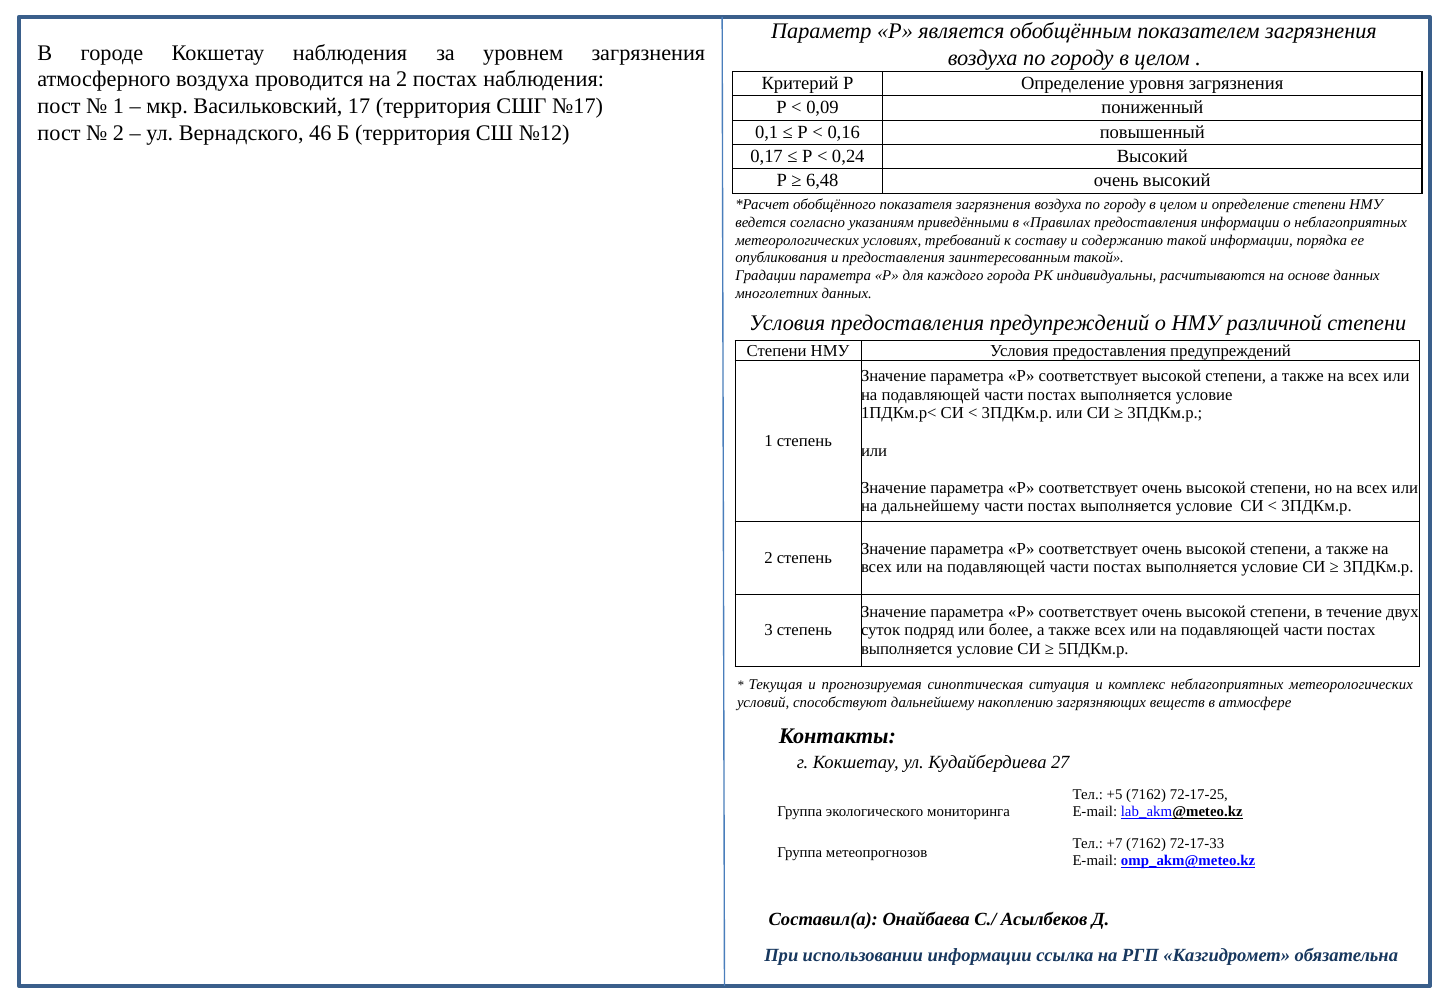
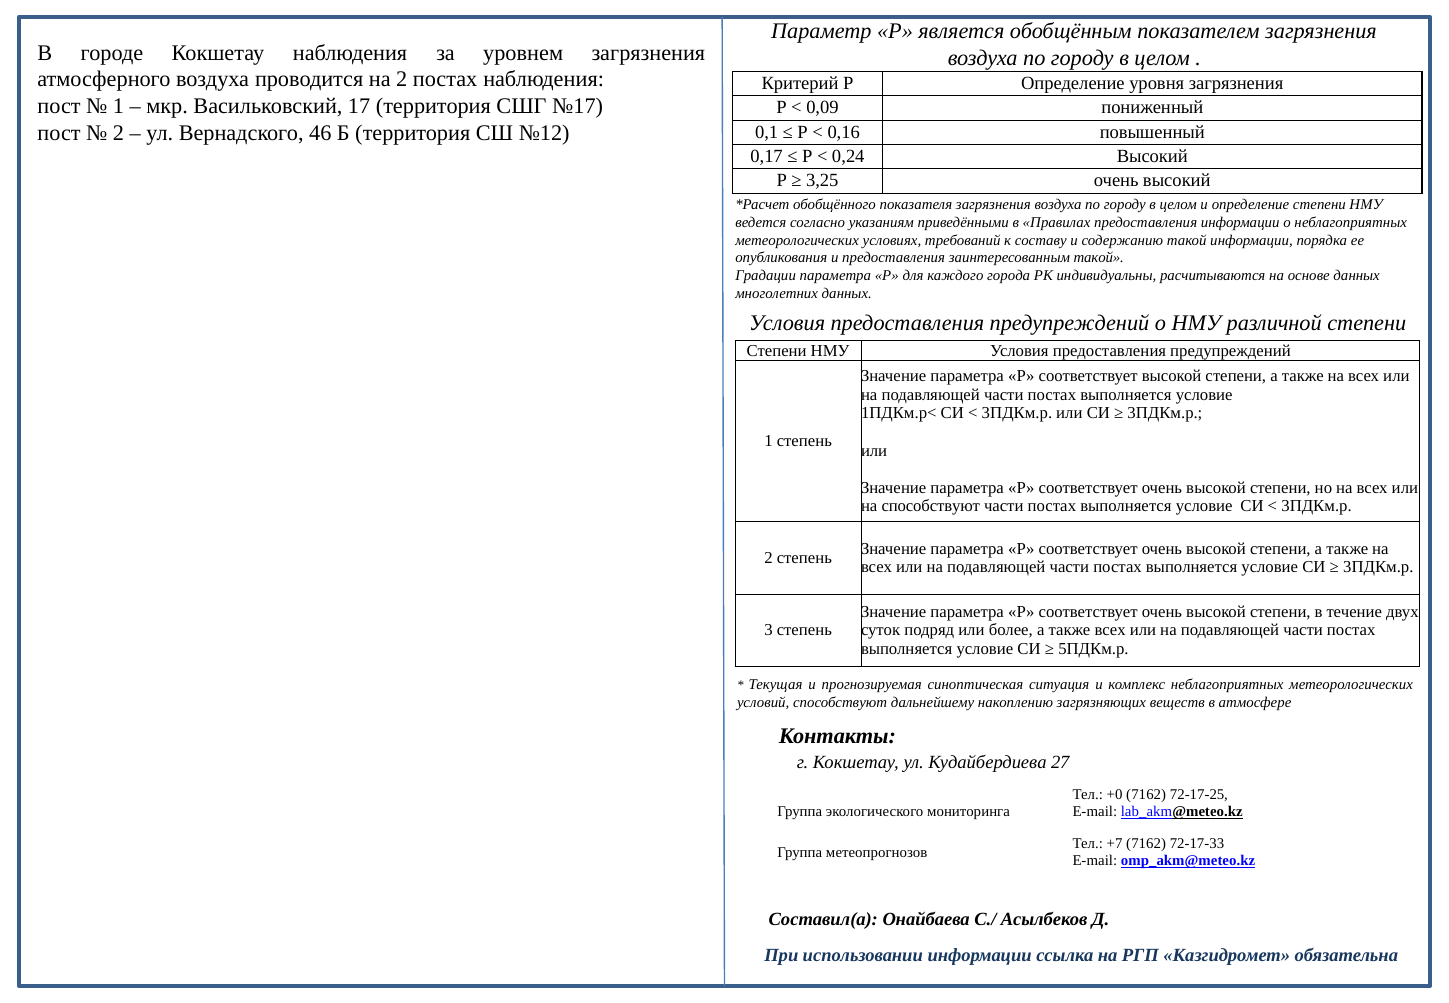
6,48: 6,48 -> 3,25 (822, 181)
на дальнейшему: дальнейшему -> способствуют (931, 506)
+5: +5 -> +0 (1115, 795)
